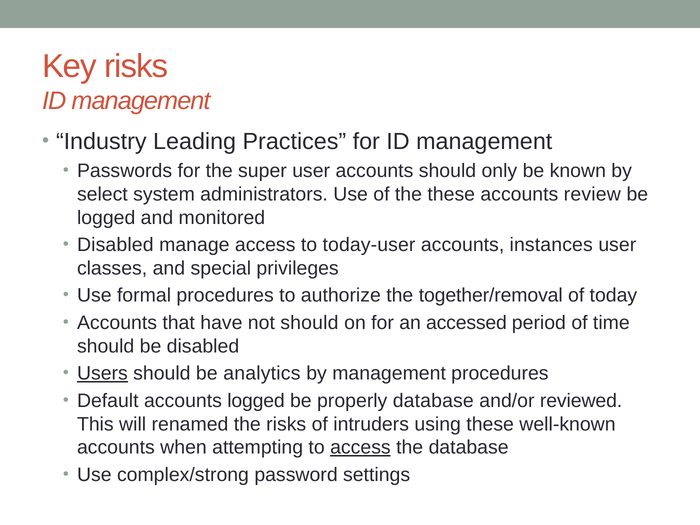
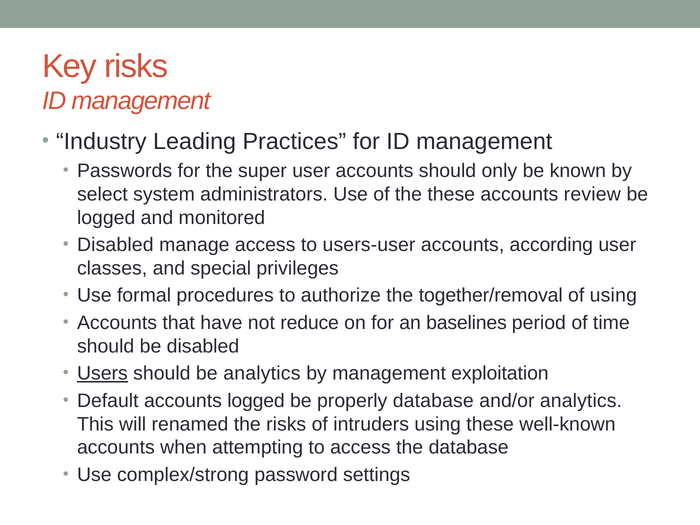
today-user: today-user -> users-user (369, 245)
instances: instances -> according (551, 245)
of today: today -> using (613, 296)
not should: should -> reduce (310, 323)
accessed: accessed -> baselines (466, 323)
management procedures: procedures -> exploitation (500, 373)
and/or reviewed: reviewed -> analytics (581, 401)
access underline: present -> none (360, 447)
